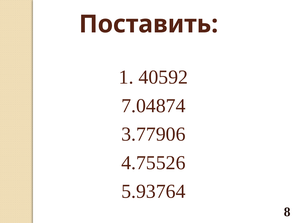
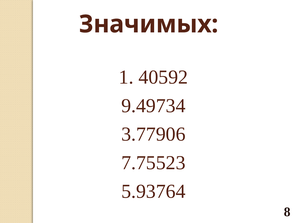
Поставить: Поставить -> Значимых (149, 24)
7.04874: 7.04874 -> 9.49734 (153, 106)
4.75526: 4.75526 -> 7.75523 (153, 163)
